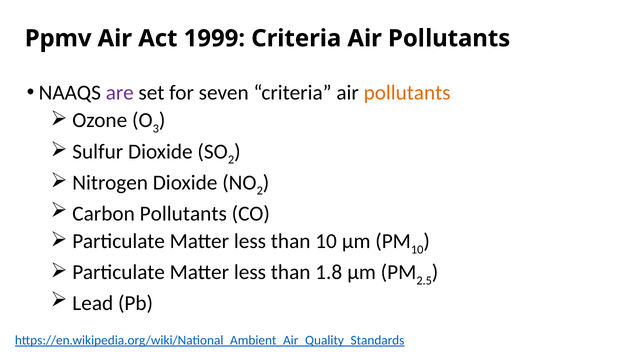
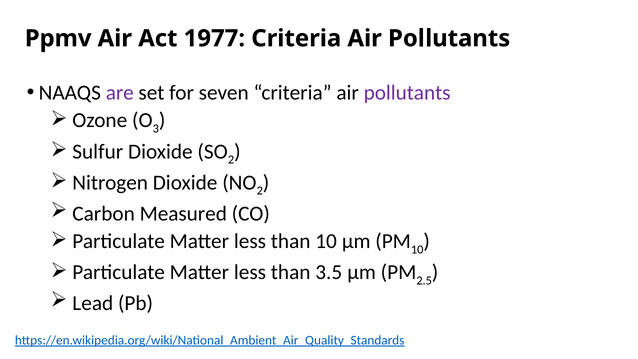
1999: 1999 -> 1977 (214, 38)
pollutants colour: orange -> purple (407, 93)
Carbon Pollutants: Pollutants -> Measured (183, 214)
1.8: 1.8 -> 3.5 (329, 272)
